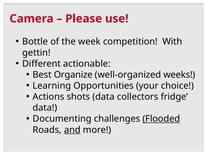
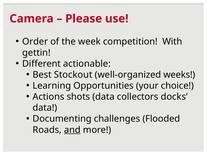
Bottle: Bottle -> Order (35, 42)
Organize: Organize -> Stockout (73, 75)
fridge: fridge -> docks (174, 97)
Flooded underline: present -> none (161, 119)
